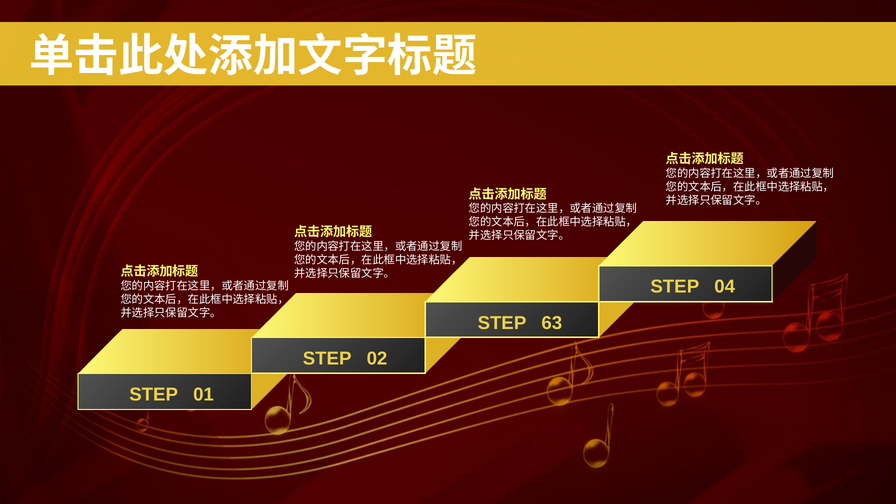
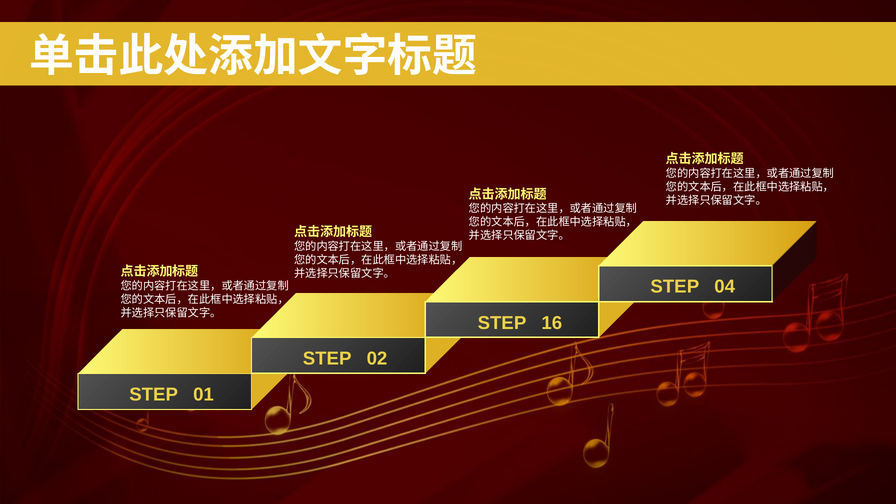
63: 63 -> 16 (552, 323)
